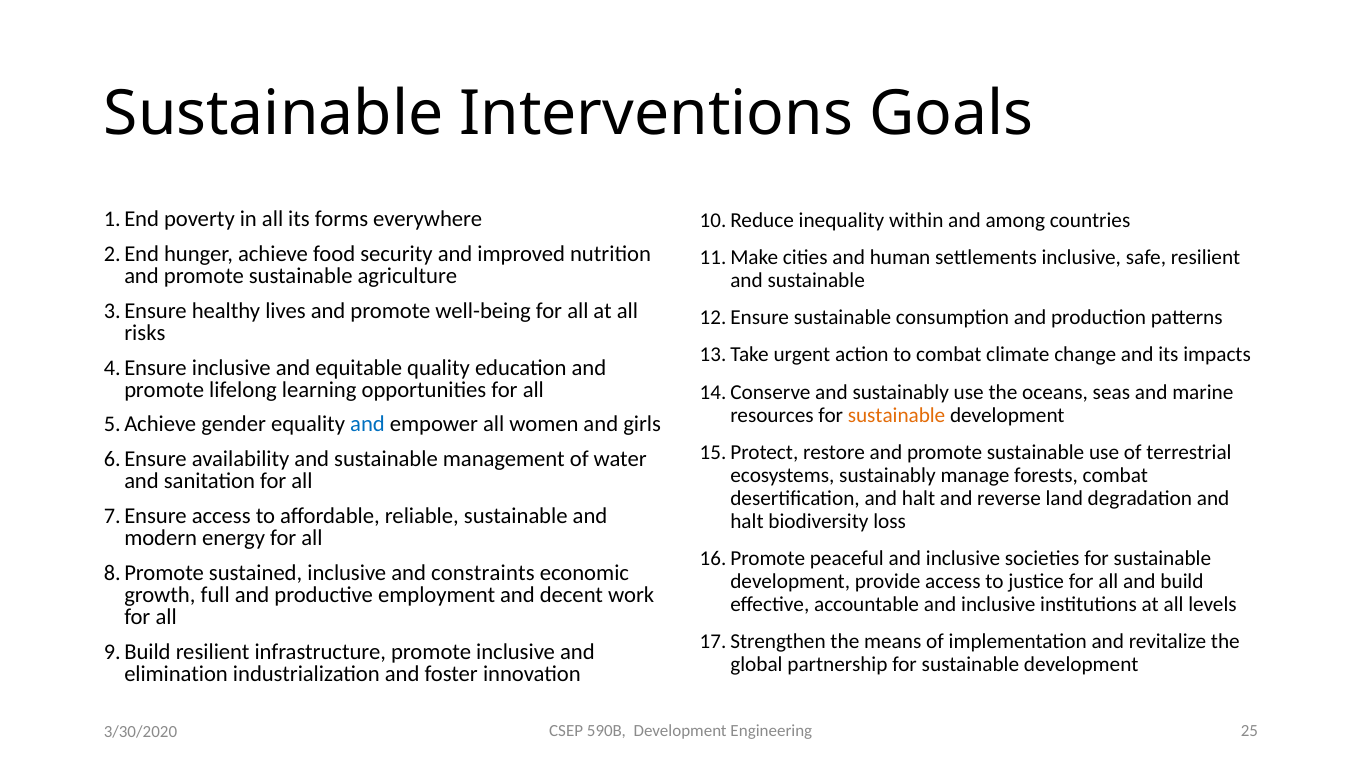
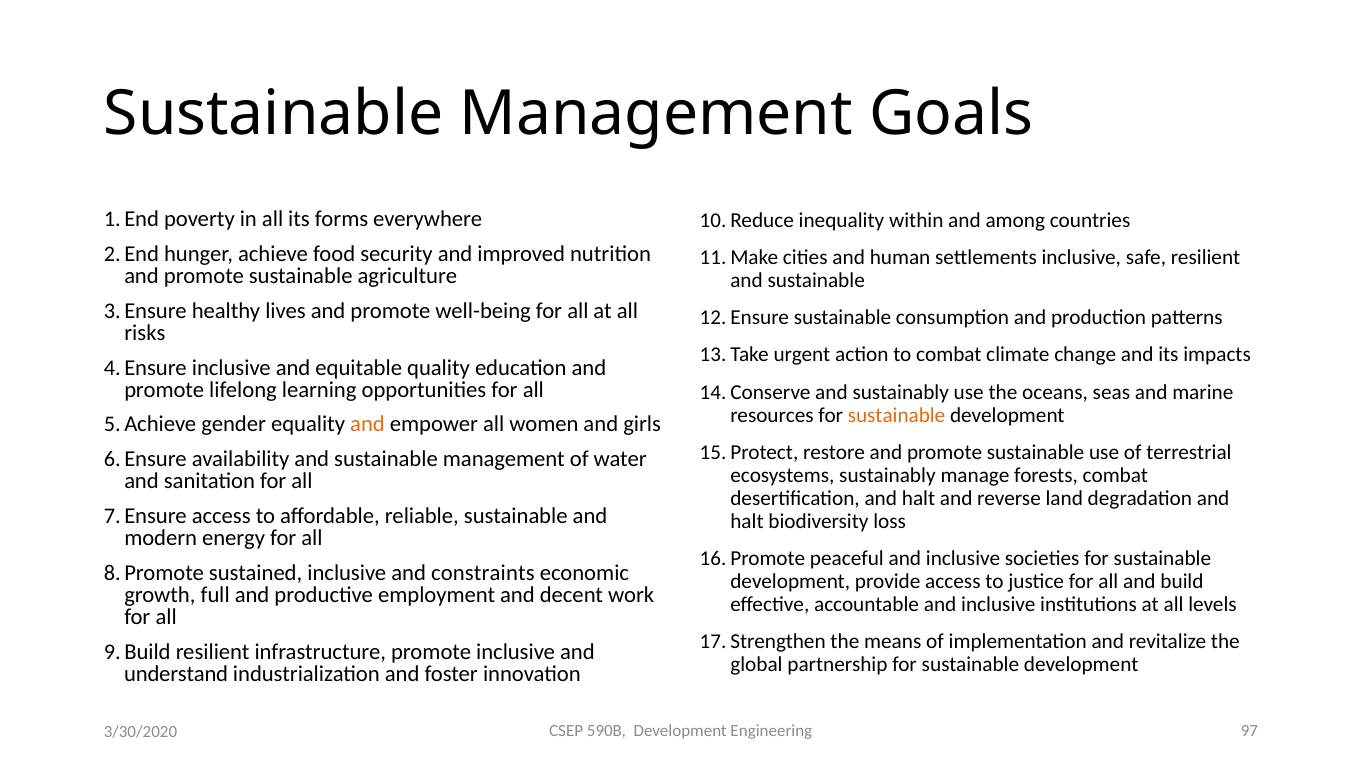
Interventions: Interventions -> Management (656, 114)
and colour: blue -> orange (367, 424)
elimination: elimination -> understand (176, 674)
25: 25 -> 97 (1249, 731)
